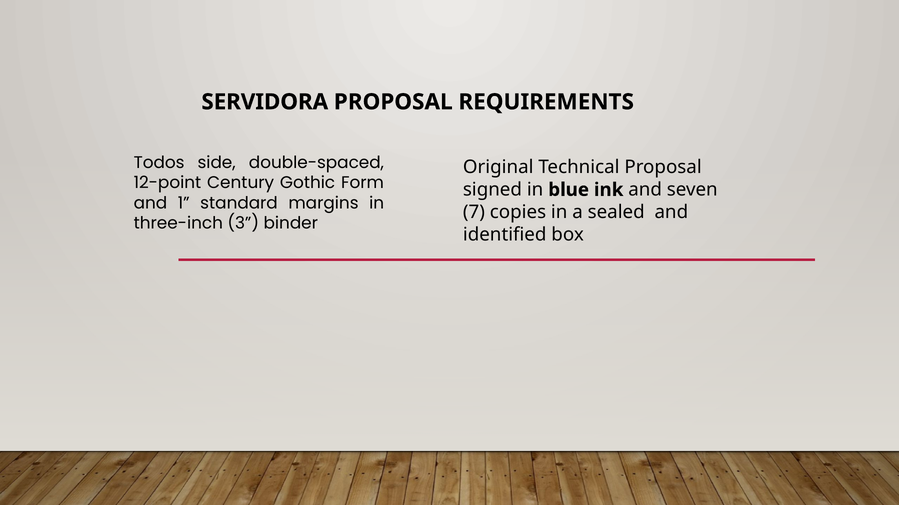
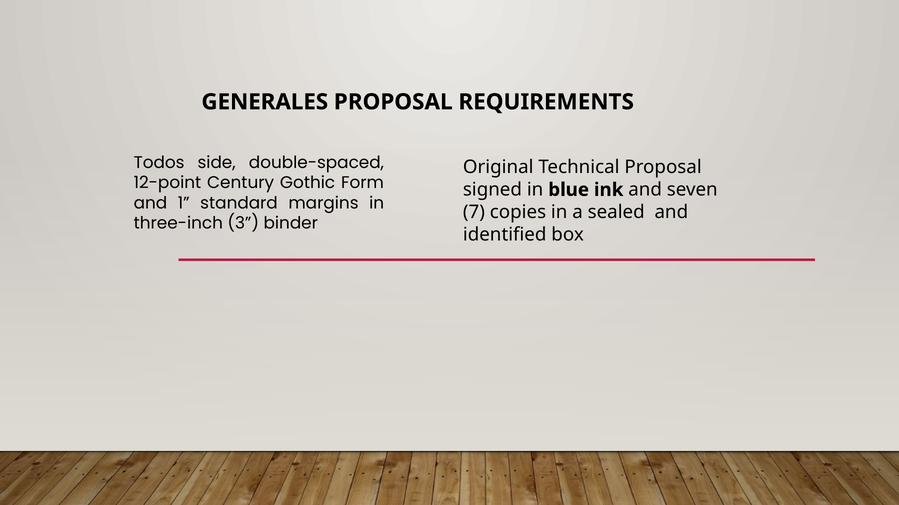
SERVIDORA: SERVIDORA -> GENERALES (265, 102)
